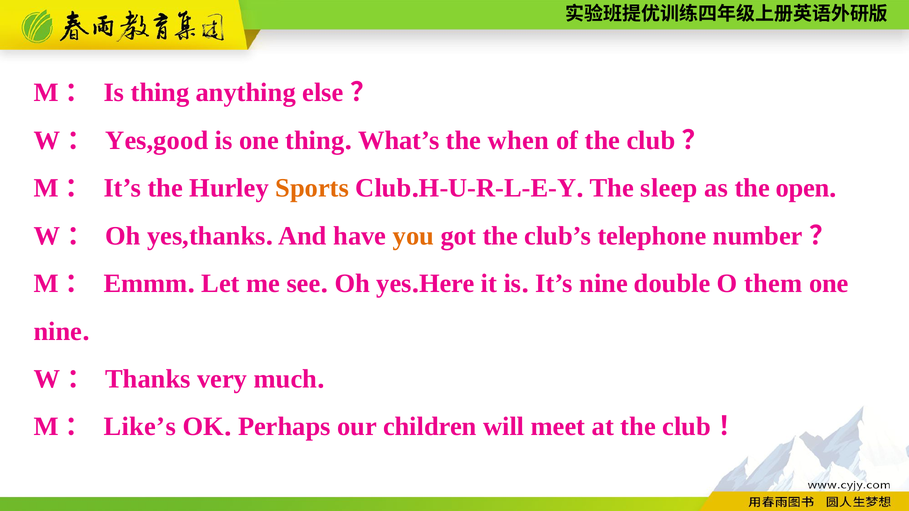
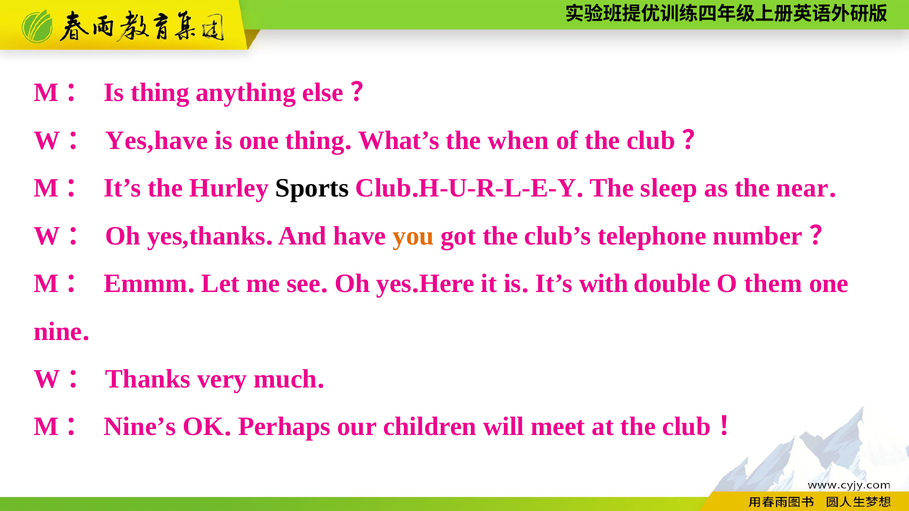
Yes,good: Yes,good -> Yes,have (157, 141)
Sports colour: orange -> black (312, 188)
open: open -> near (802, 188)
It’s nine: nine -> with (604, 284)
Like’s: Like’s -> Nine’s (140, 427)
